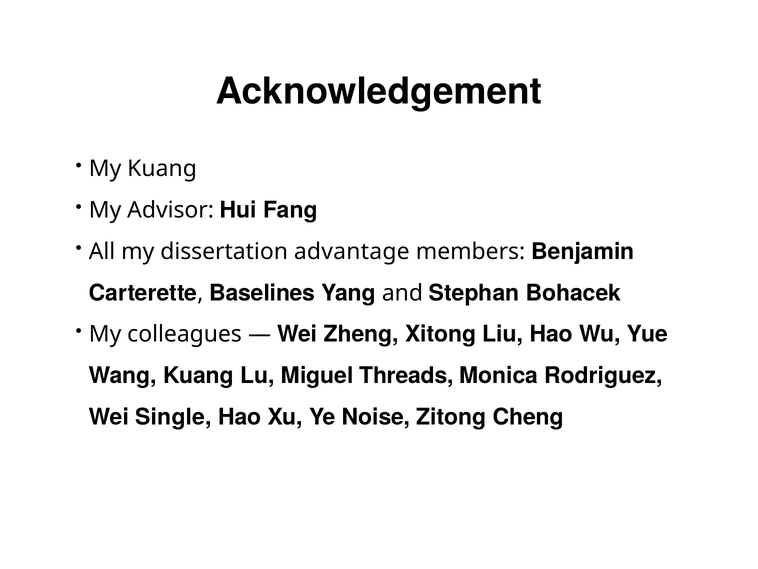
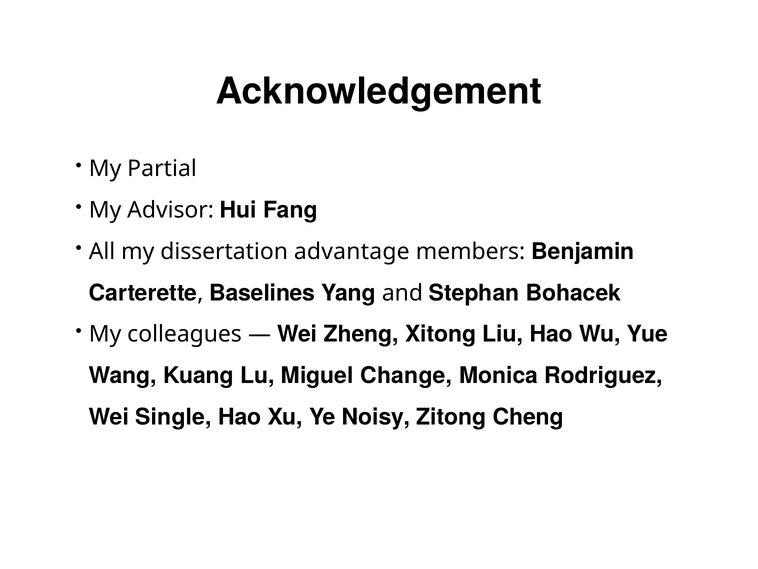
My Kuang: Kuang -> Partial (162, 169)
Threads: Threads -> Change (406, 375)
Noise: Noise -> Noisy (376, 417)
